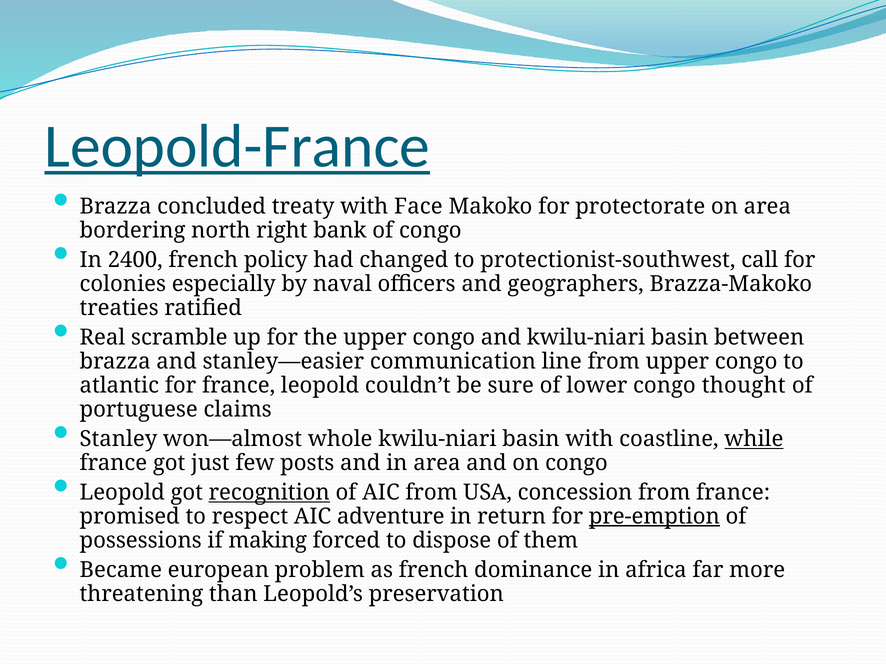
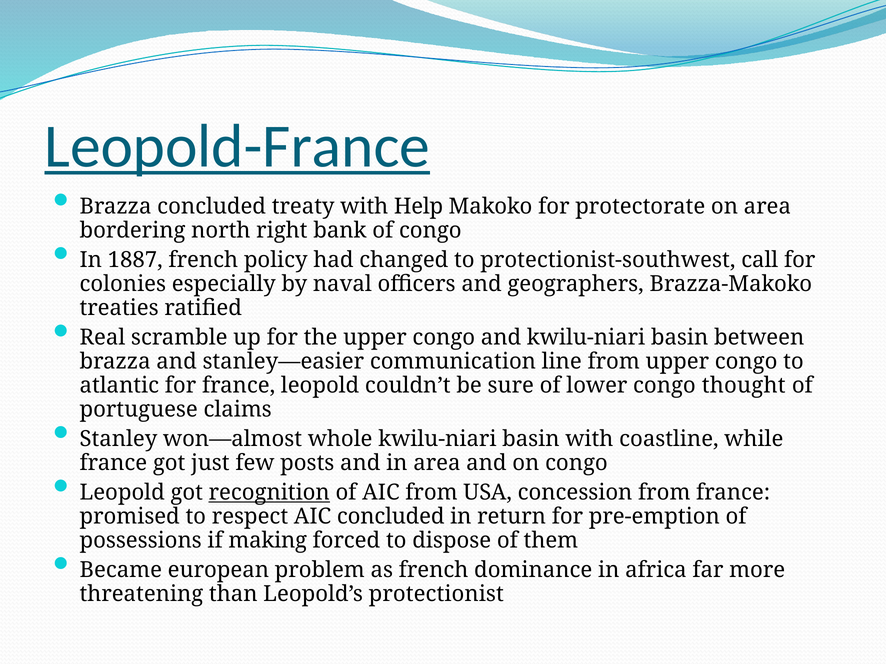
Face: Face -> Help (419, 207)
2400: 2400 -> 1887 (135, 260)
while underline: present -> none (754, 439)
AIC adventure: adventure -> concluded (391, 517)
pre-emption underline: present -> none (654, 517)
preservation: preservation -> protectionist (436, 594)
